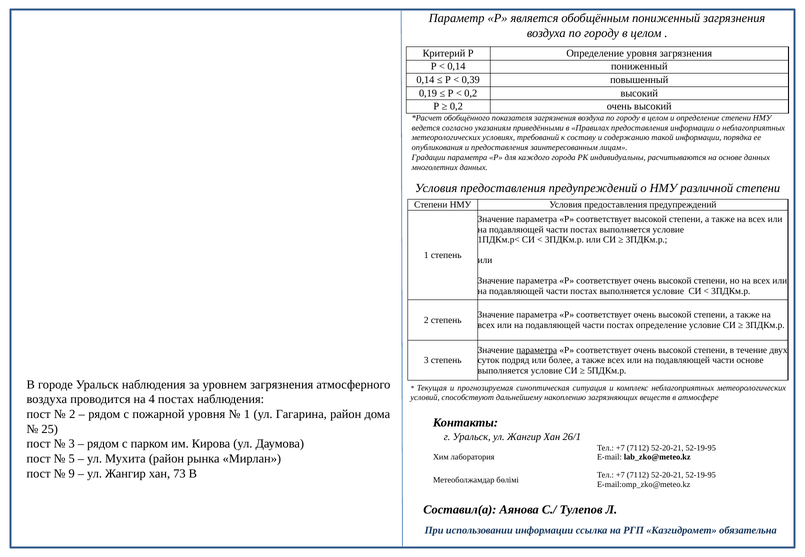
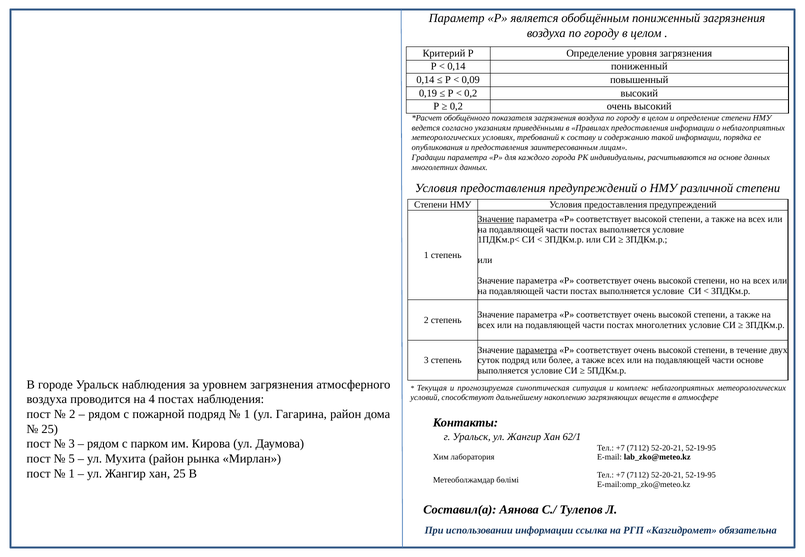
0,39: 0,39 -> 0,09 (471, 80)
Значение underline: none -> present (496, 219)
постах определение: определение -> многолетних (661, 325)
пожарной уровня: уровня -> подряд (207, 414)
26/1: 26/1 -> 62/1 (572, 437)
9: 9 -> 1 (72, 474)
хан 73: 73 -> 25 (179, 474)
